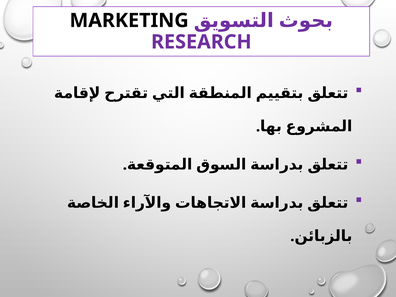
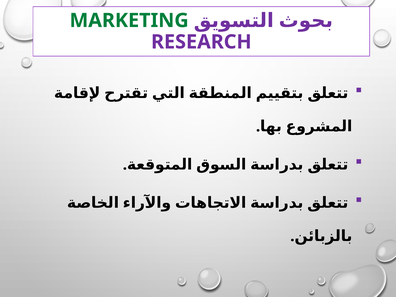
MARKETING colour: black -> green (129, 21)
